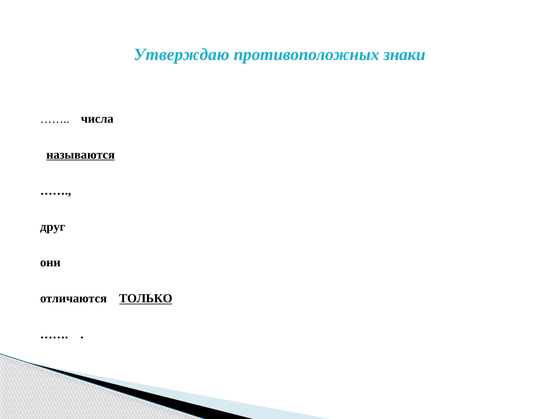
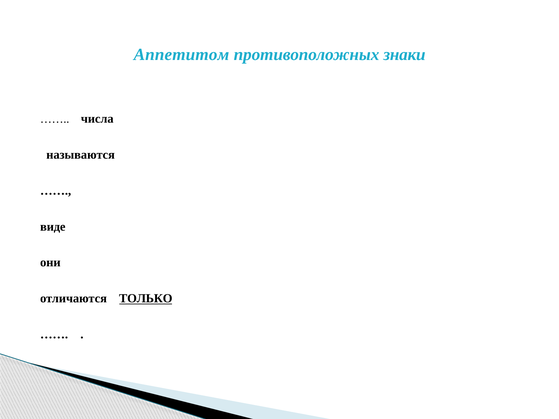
Утверждаю: Утверждаю -> Аппетитом (181, 55)
называются underline: present -> none (81, 155)
друг: друг -> виде (53, 227)
